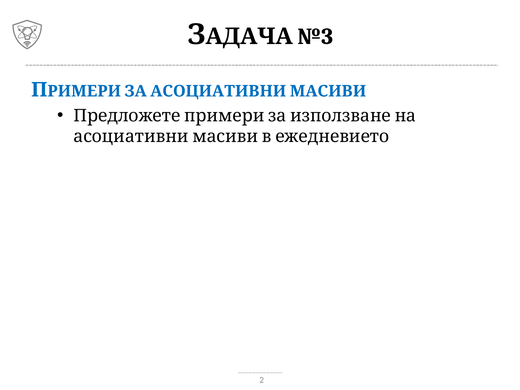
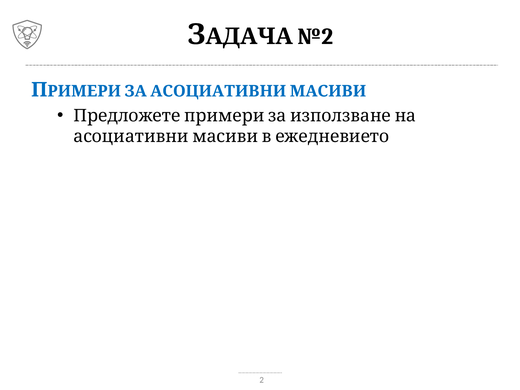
№3: №3 -> №2 (315, 36)
